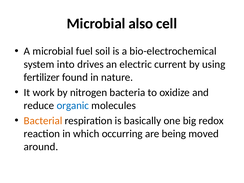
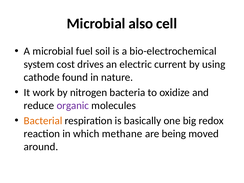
into: into -> cost (66, 64)
fertilizer: fertilizer -> cathode (42, 77)
organic colour: blue -> purple (73, 105)
occurring: occurring -> methane (122, 134)
